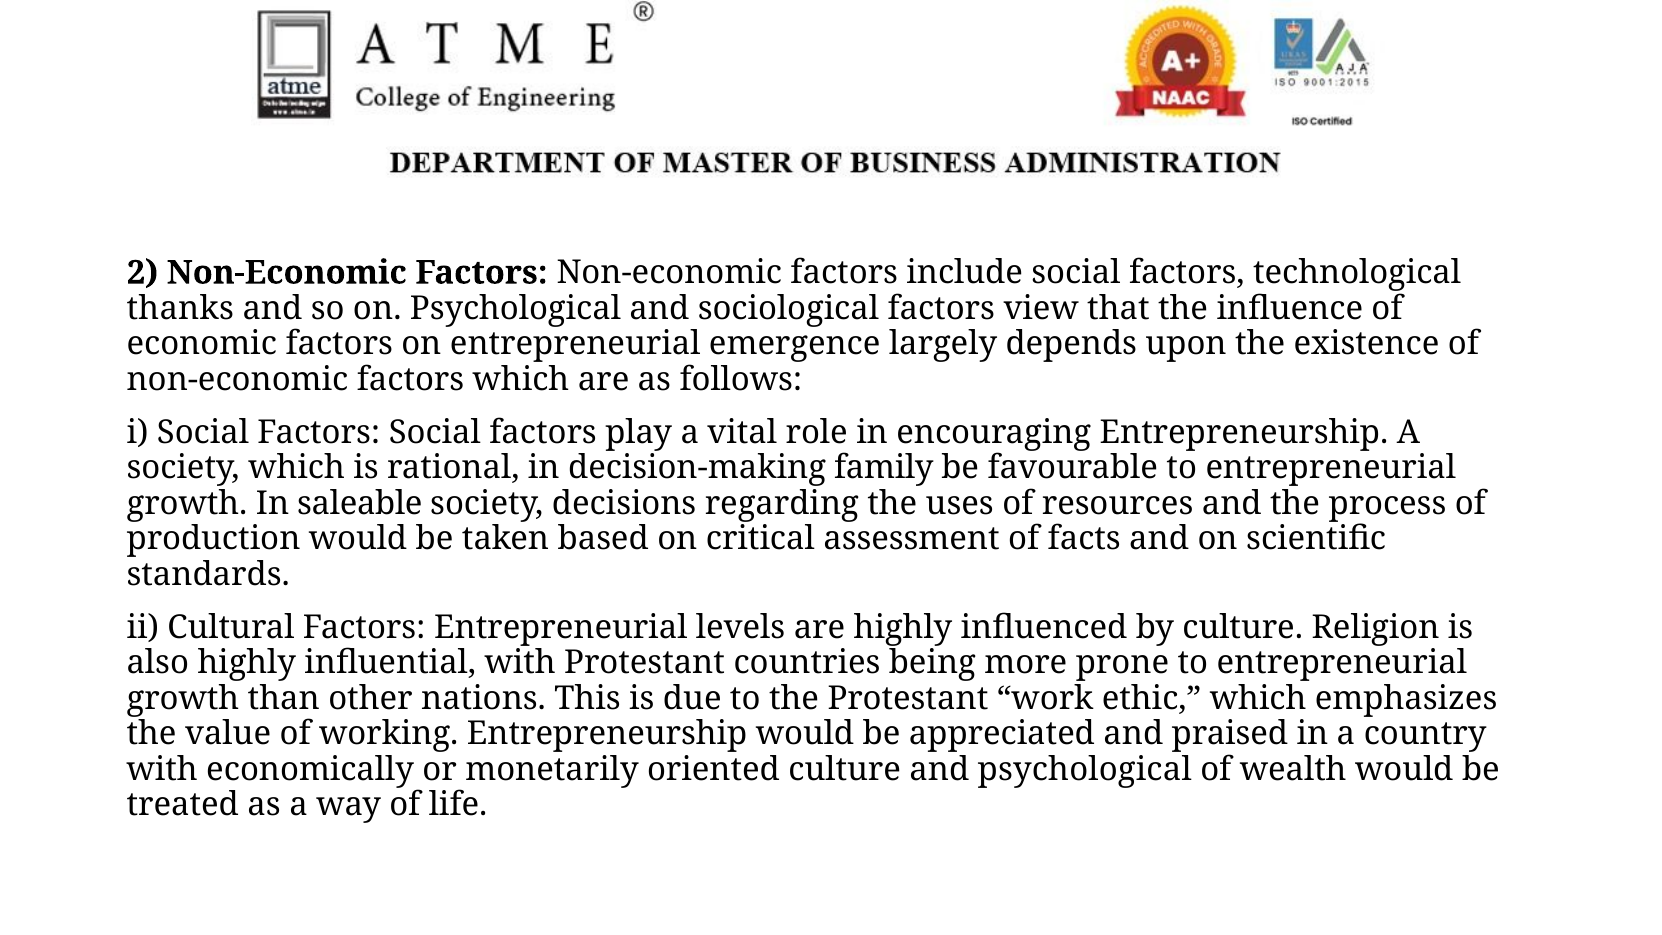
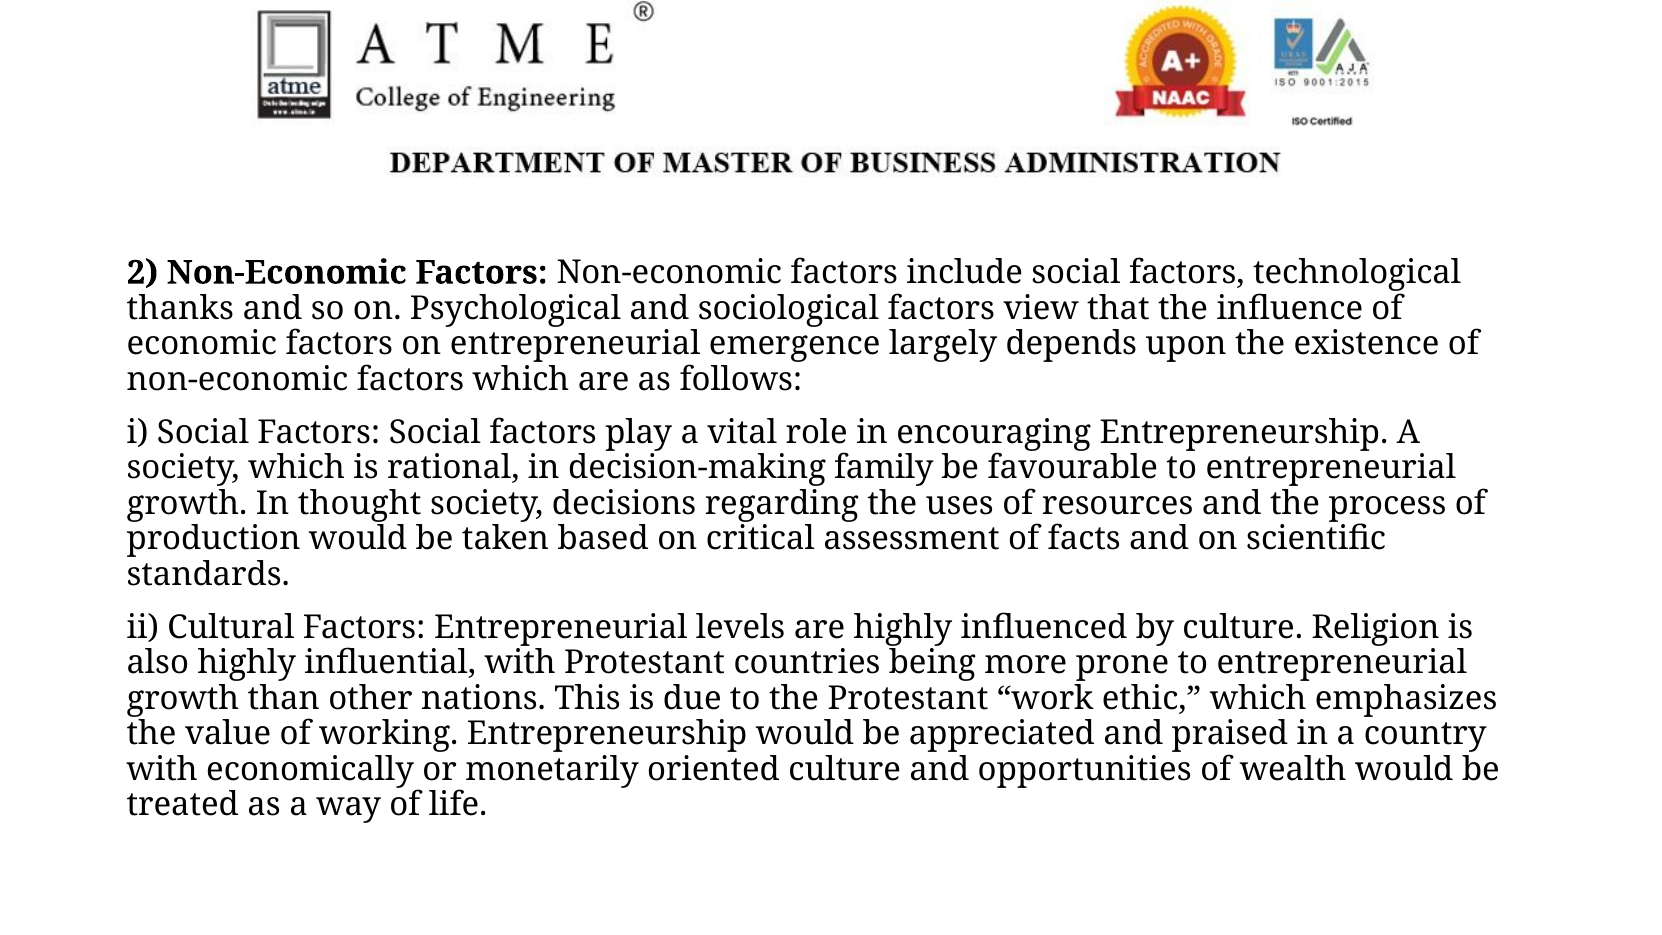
saleable: saleable -> thought (360, 503)
and psychological: psychological -> opportunities (1085, 769)
